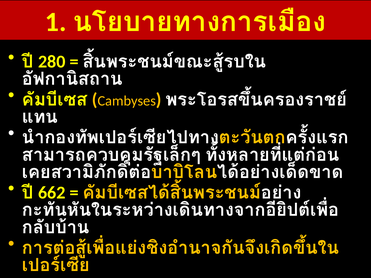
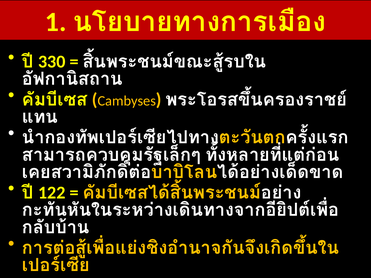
280: 280 -> 330 (52, 62)
662: 662 -> 122 (52, 193)
